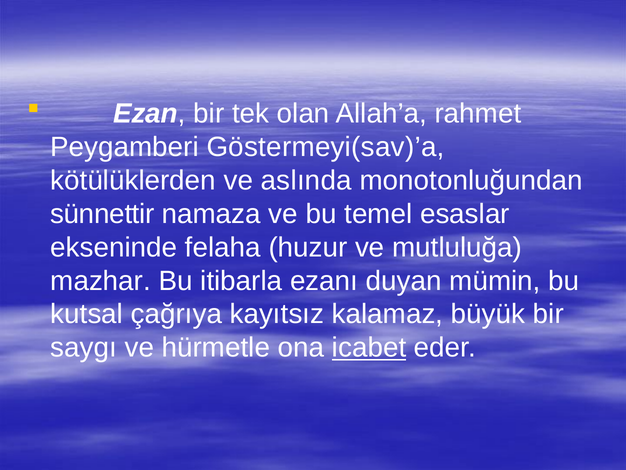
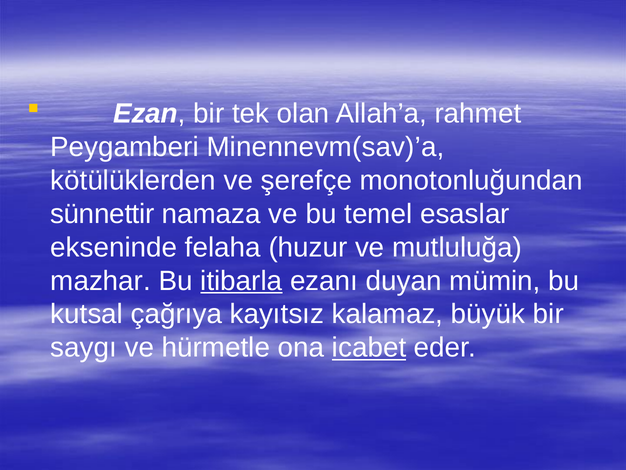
Göstermeyi(sav)’a: Göstermeyi(sav)’a -> Minennevm(sav)’a (326, 147)
aslında: aslında -> şerefçe (306, 180)
itibarla underline: none -> present (241, 281)
